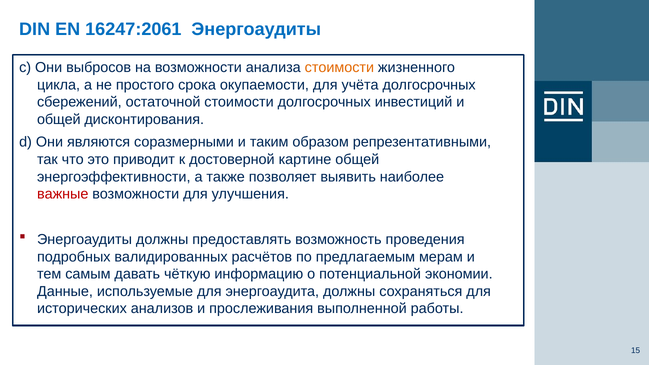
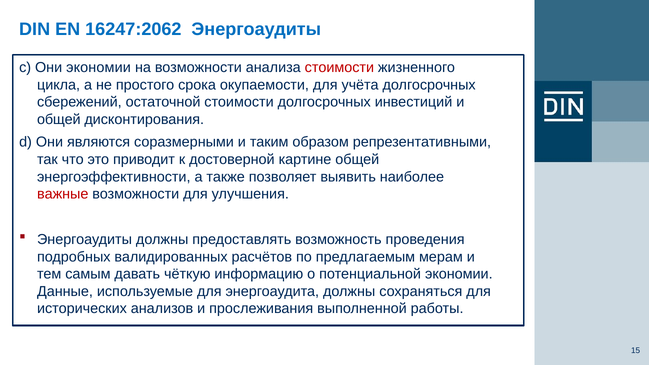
16247:2061: 16247:2061 -> 16247:2062 (133, 29)
Они выбросов: выбросов -> экономии (99, 68)
стоимости colour: orange -> red (339, 68)
